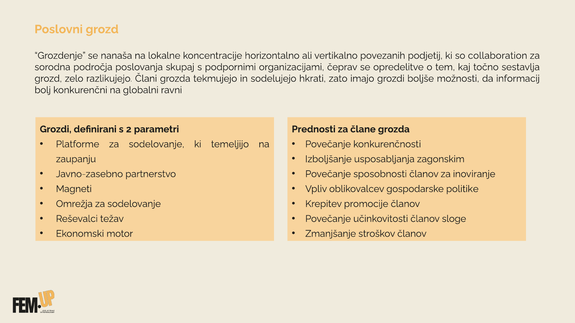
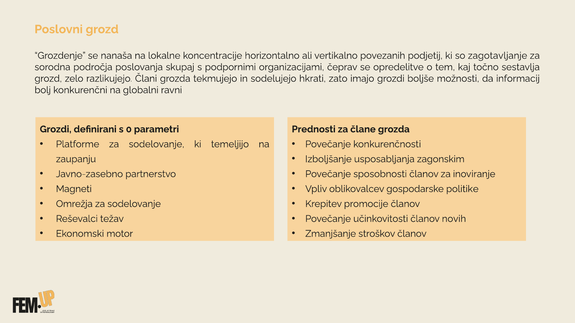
collaboration: collaboration -> zagotavljanje (498, 56)
2: 2 -> 0 (129, 129)
sloge: sloge -> novih (454, 219)
